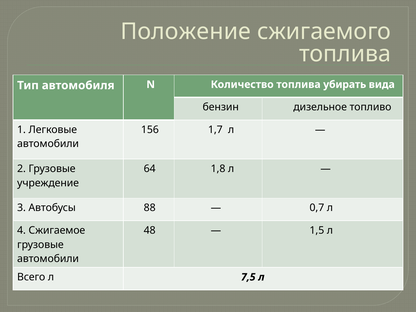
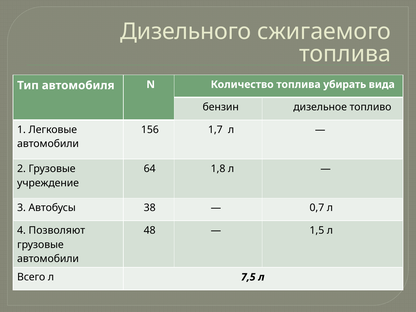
Положение: Положение -> Дизельного (186, 32)
88: 88 -> 38 (150, 208)
Сжигаемое: Сжигаемое -> Позволяют (57, 230)
